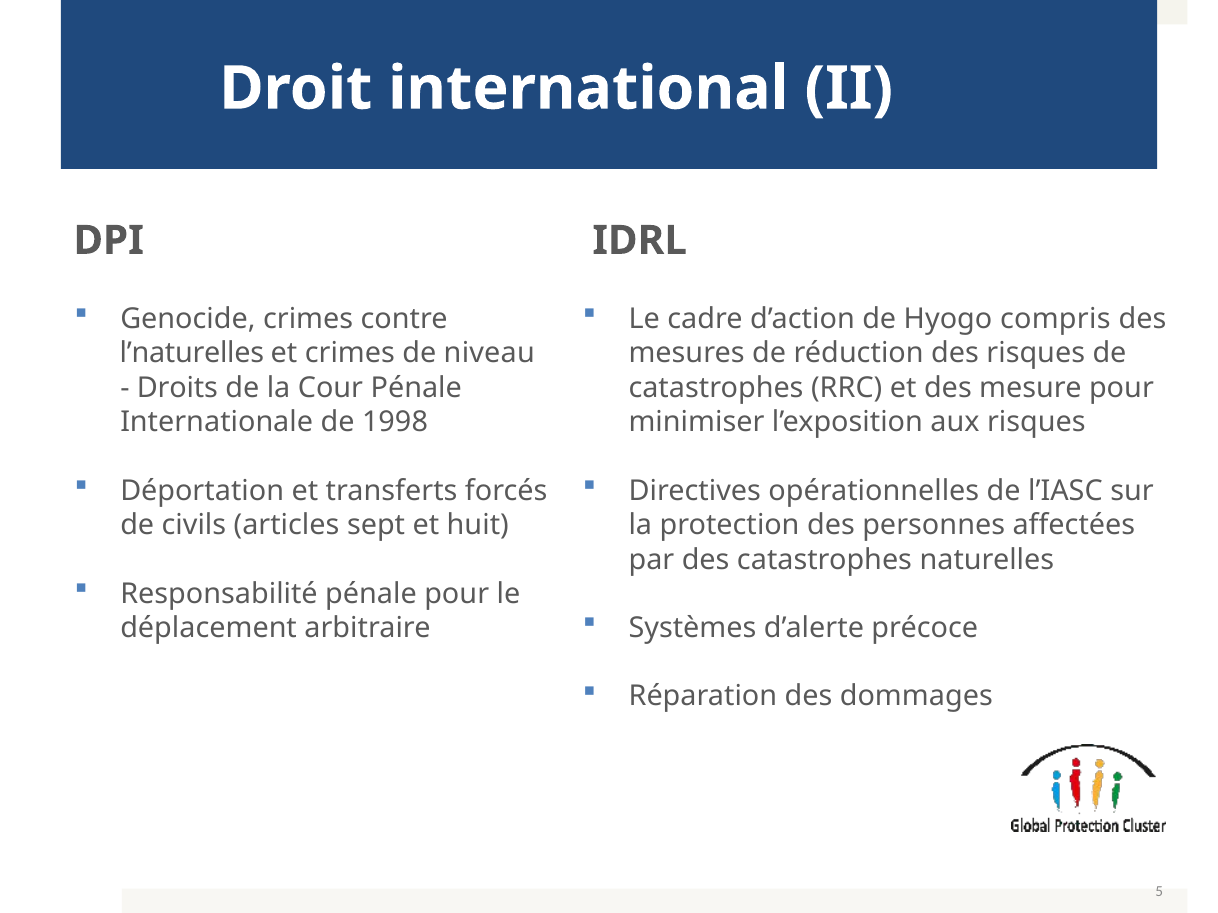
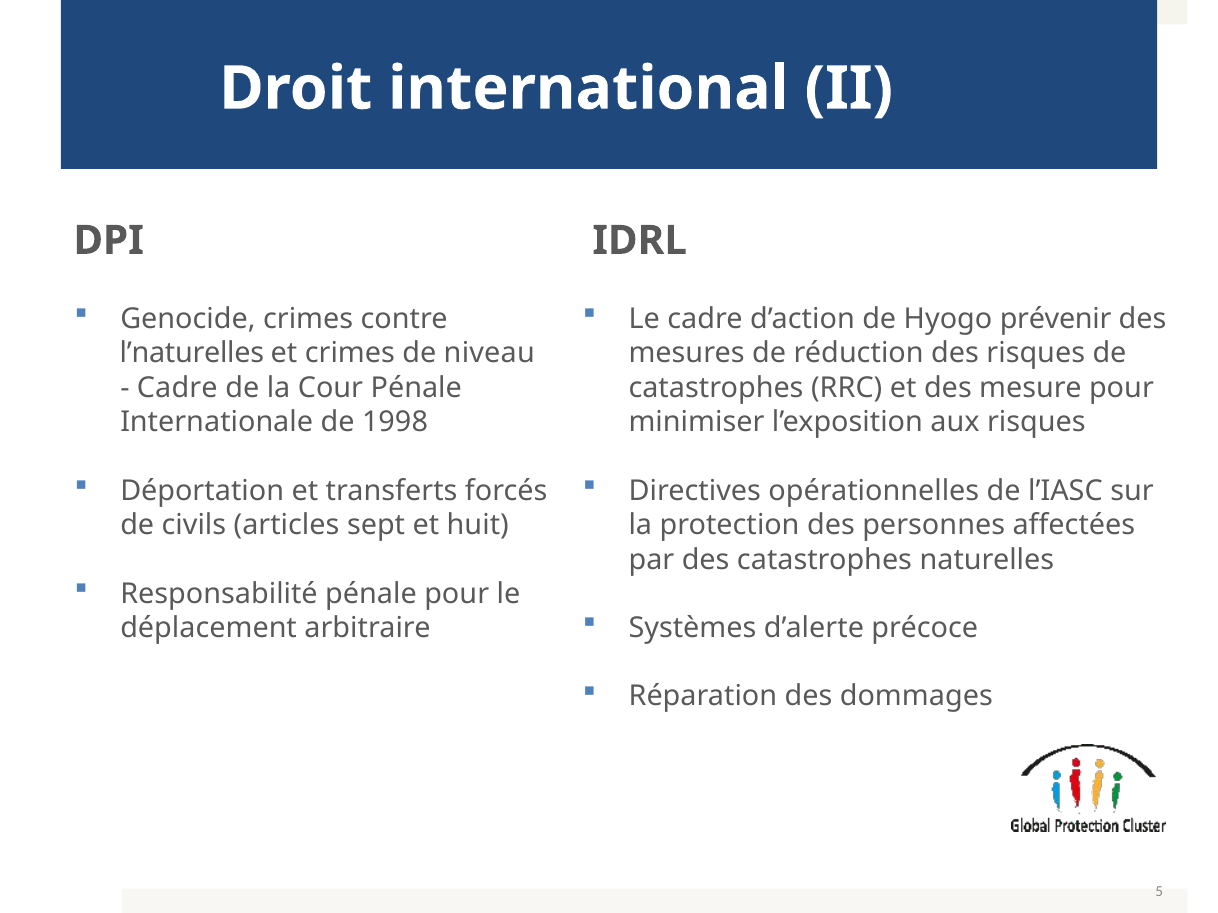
compris: compris -> prévenir (1056, 319)
Droits: Droits -> Cadre (177, 388)
